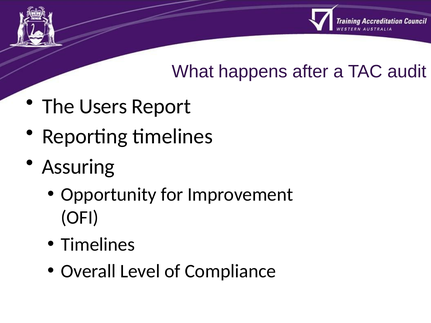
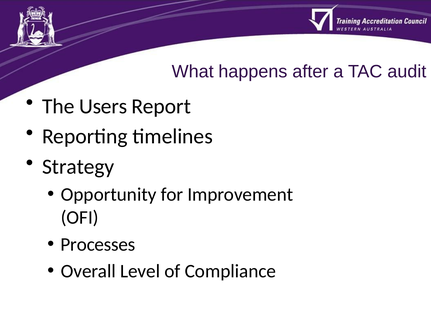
Assuring: Assuring -> Strategy (78, 167)
Timelines: Timelines -> Processes (98, 245)
